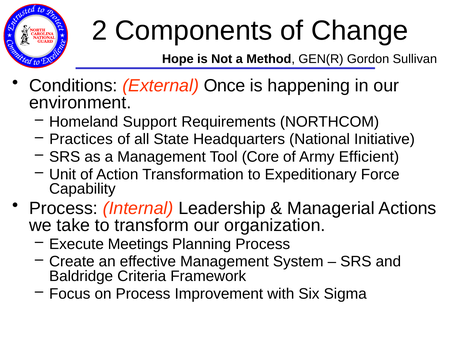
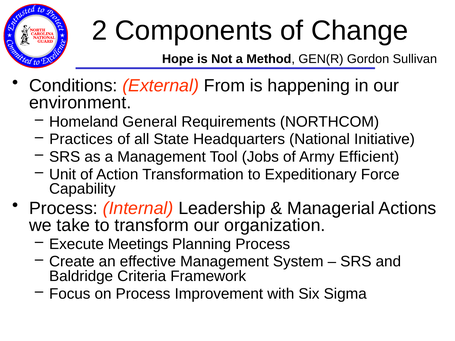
Once: Once -> From (225, 86)
Support: Support -> General (150, 122)
Core: Core -> Jobs (260, 157)
